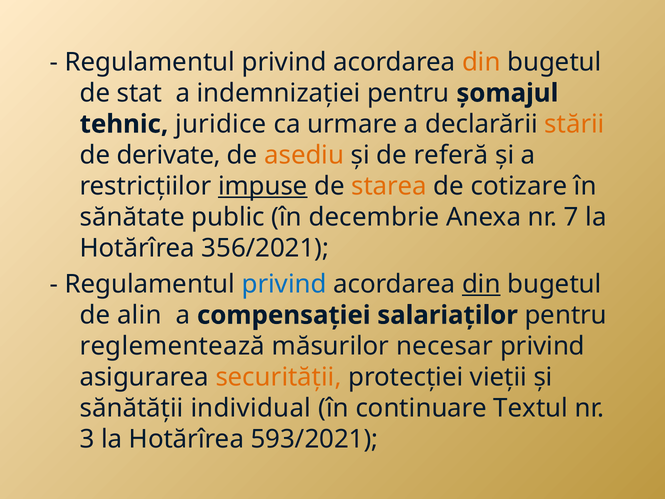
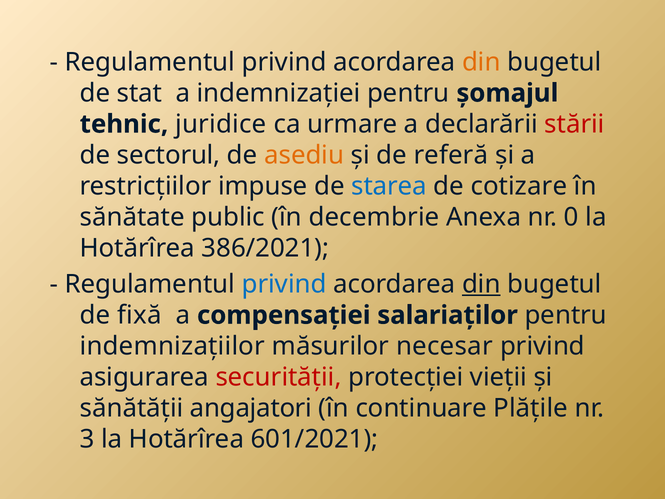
stării colour: orange -> red (575, 124)
derivate: derivate -> sectorul (169, 155)
impuse underline: present -> none (263, 186)
starea colour: orange -> blue (389, 186)
7: 7 -> 0 (571, 217)
356/2021: 356/2021 -> 386/2021 (265, 248)
alin: alin -> fixă (139, 315)
reglementează: reglementează -> indemnizațiilor (172, 346)
securității colour: orange -> red (279, 377)
individual: individual -> angajatori (251, 408)
Textul: Textul -> Plățile (531, 408)
593/2021: 593/2021 -> 601/2021 (315, 439)
